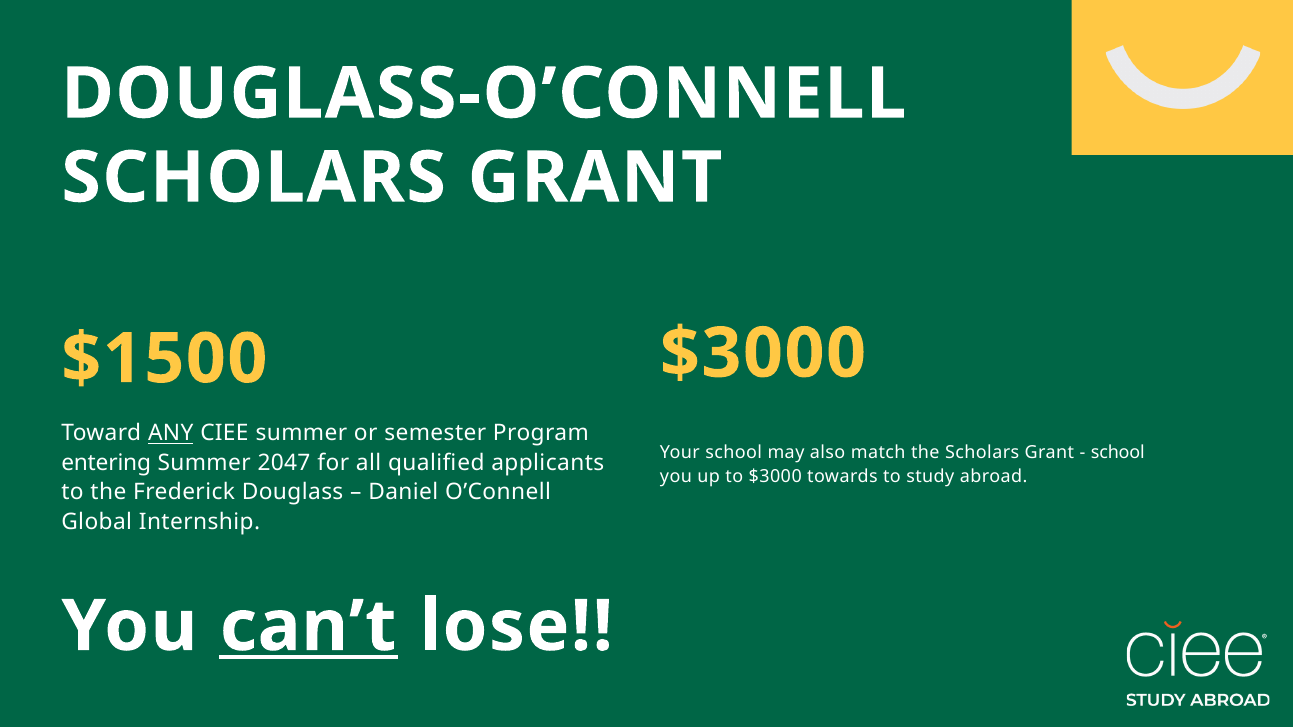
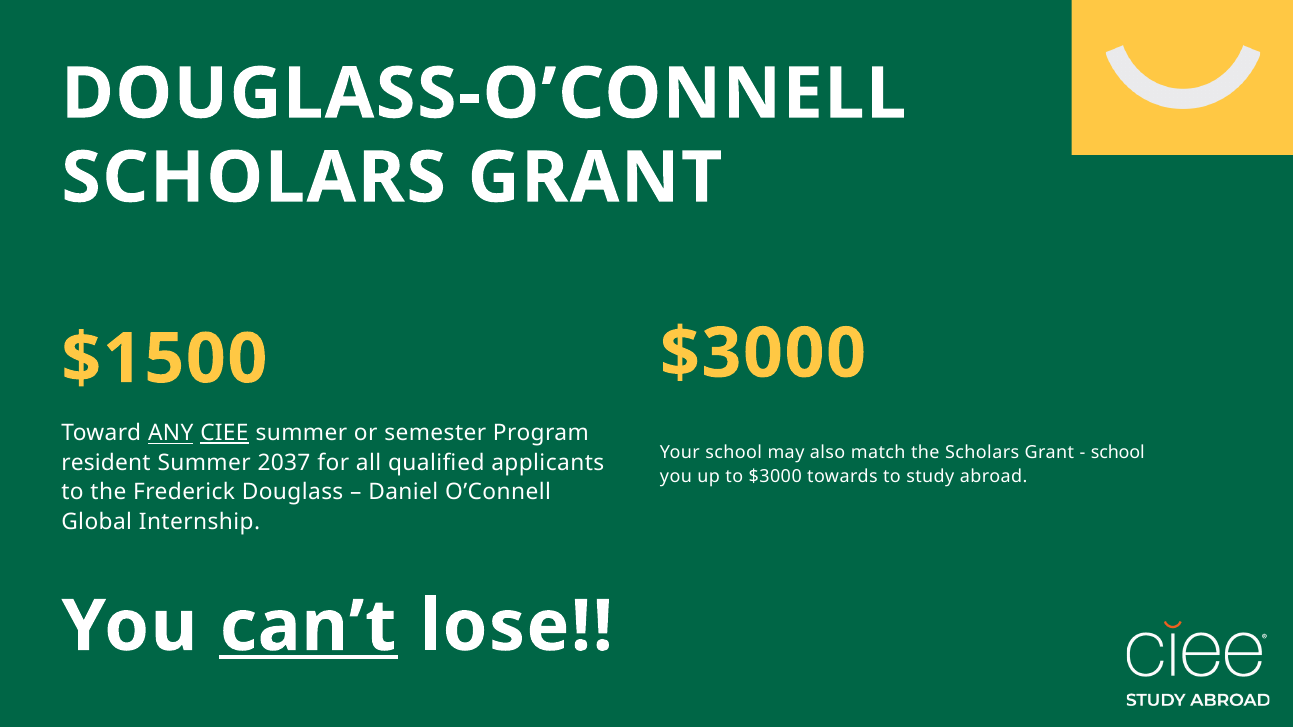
CIEE underline: none -> present (224, 433)
entering: entering -> resident (106, 463)
2047: 2047 -> 2037 (284, 463)
